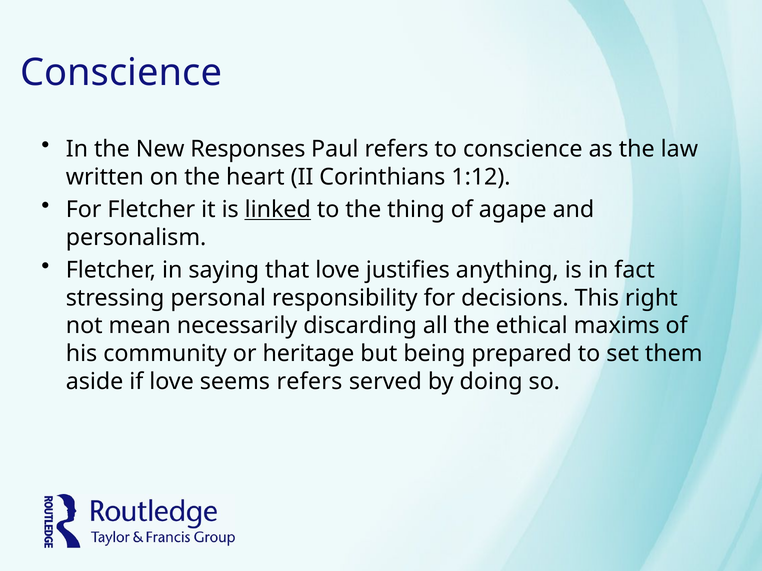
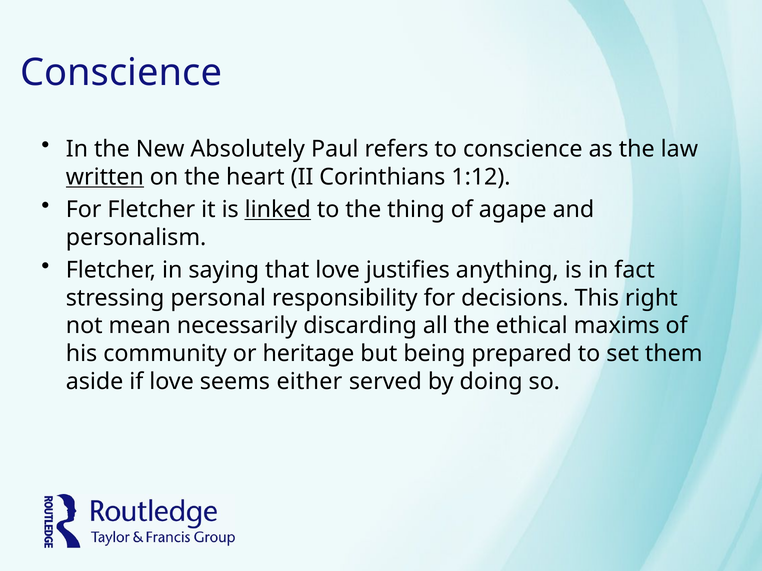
Responses: Responses -> Absolutely (248, 149)
written underline: none -> present (105, 177)
seems refers: refers -> either (309, 382)
